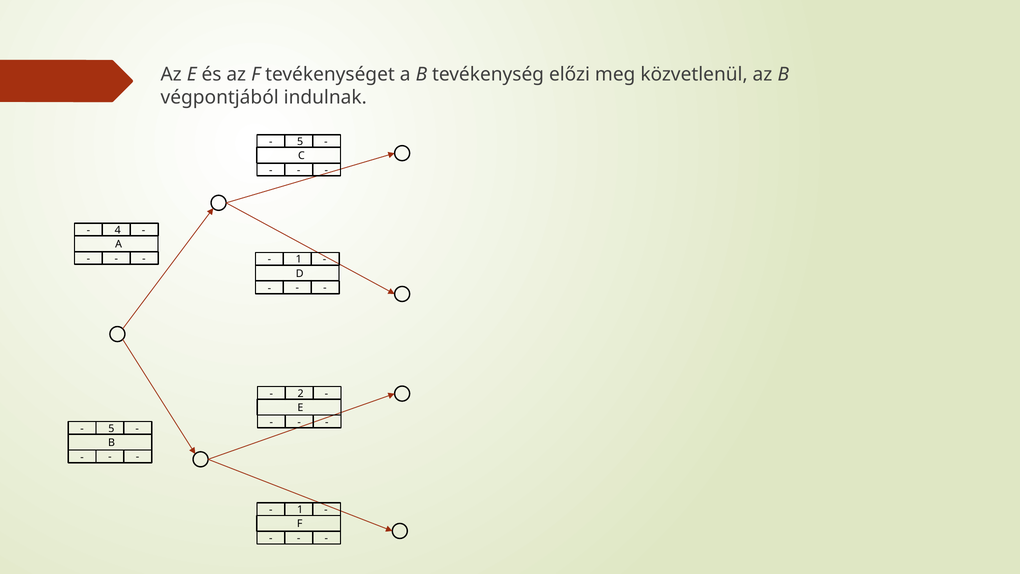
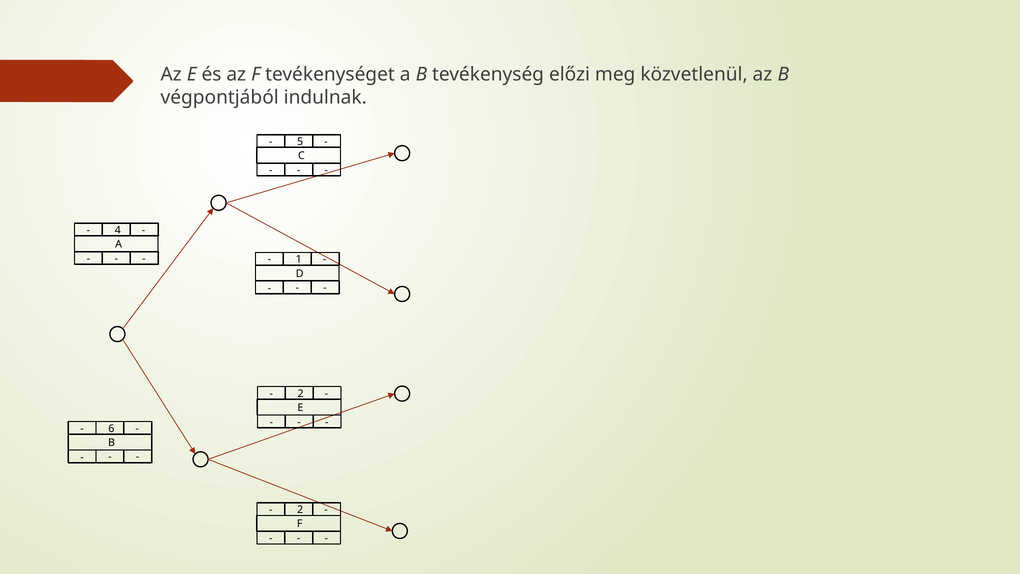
5: 5 -> 6 (111, 428)
1: 1 -> 2 (300, 509)
